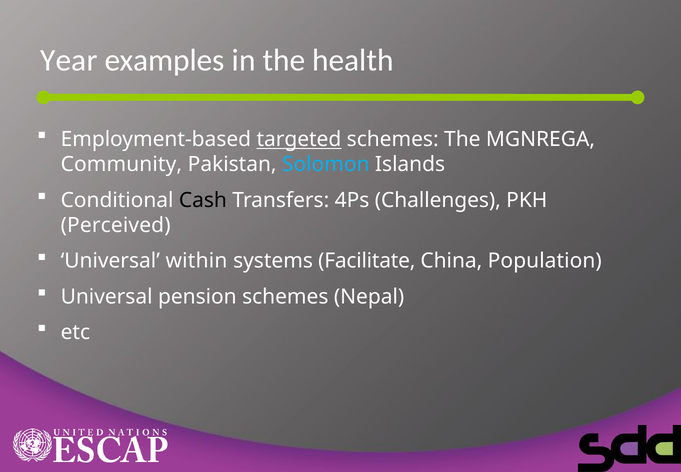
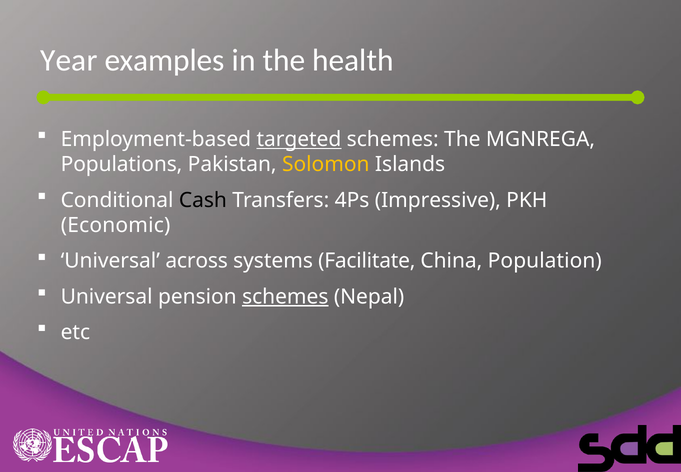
Community: Community -> Populations (121, 164)
Solomon colour: light blue -> yellow (326, 164)
Challenges: Challenges -> Impressive (438, 200)
Perceived: Perceived -> Economic (116, 225)
within: within -> across (197, 261)
schemes underline: none -> present (285, 296)
